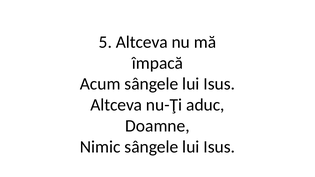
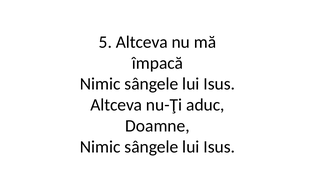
Acum: Acum -> Nimic (100, 84)
